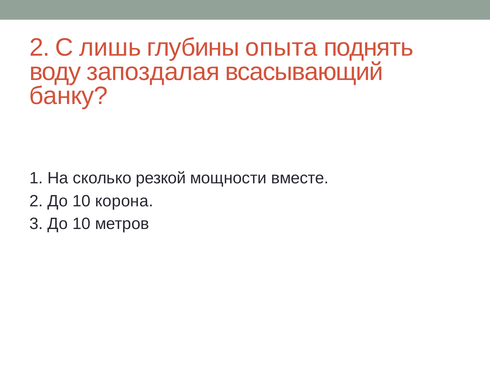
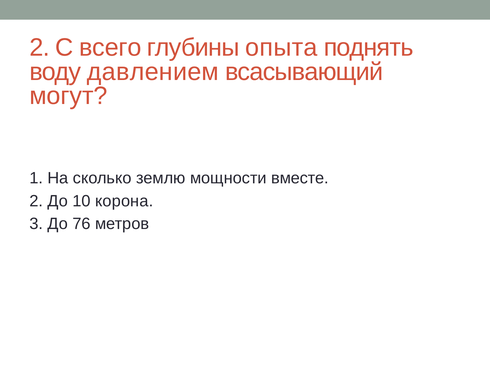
лишь: лишь -> всего (110, 48)
запоздалая: запоздалая -> давлением (153, 72)
банку: банку -> могут (68, 96)
резкой: резкой -> землю (161, 178)
3 До 10: 10 -> 76 (81, 224)
